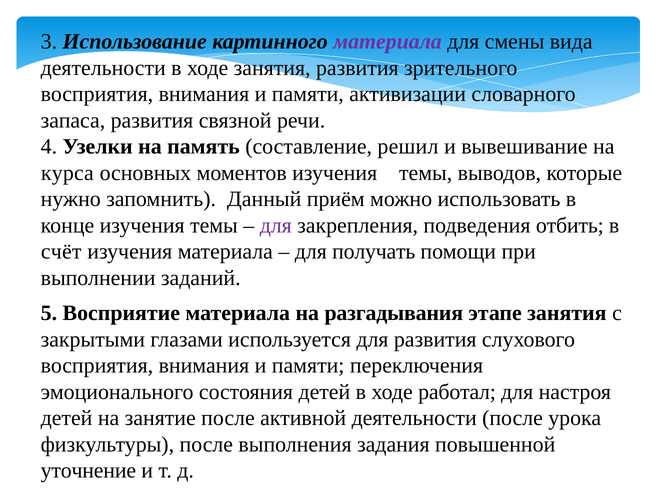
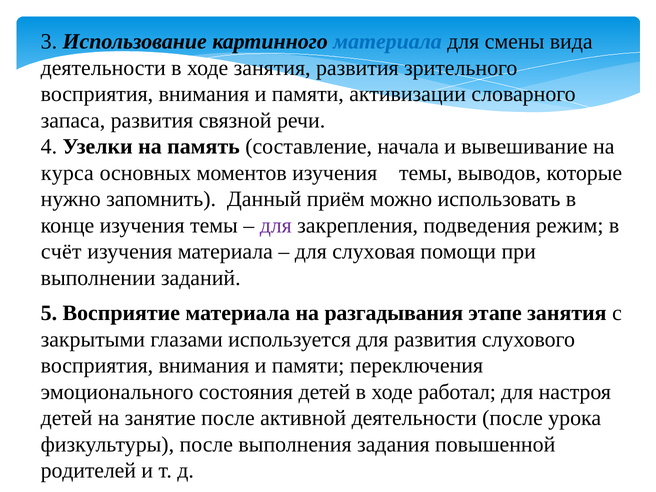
материала colour: purple -> blue (388, 42)
решил: решил -> начала (408, 147)
отбить: отбить -> режим (570, 225)
получать: получать -> слуховая (374, 252)
уточнение: уточнение -> родителей (88, 471)
